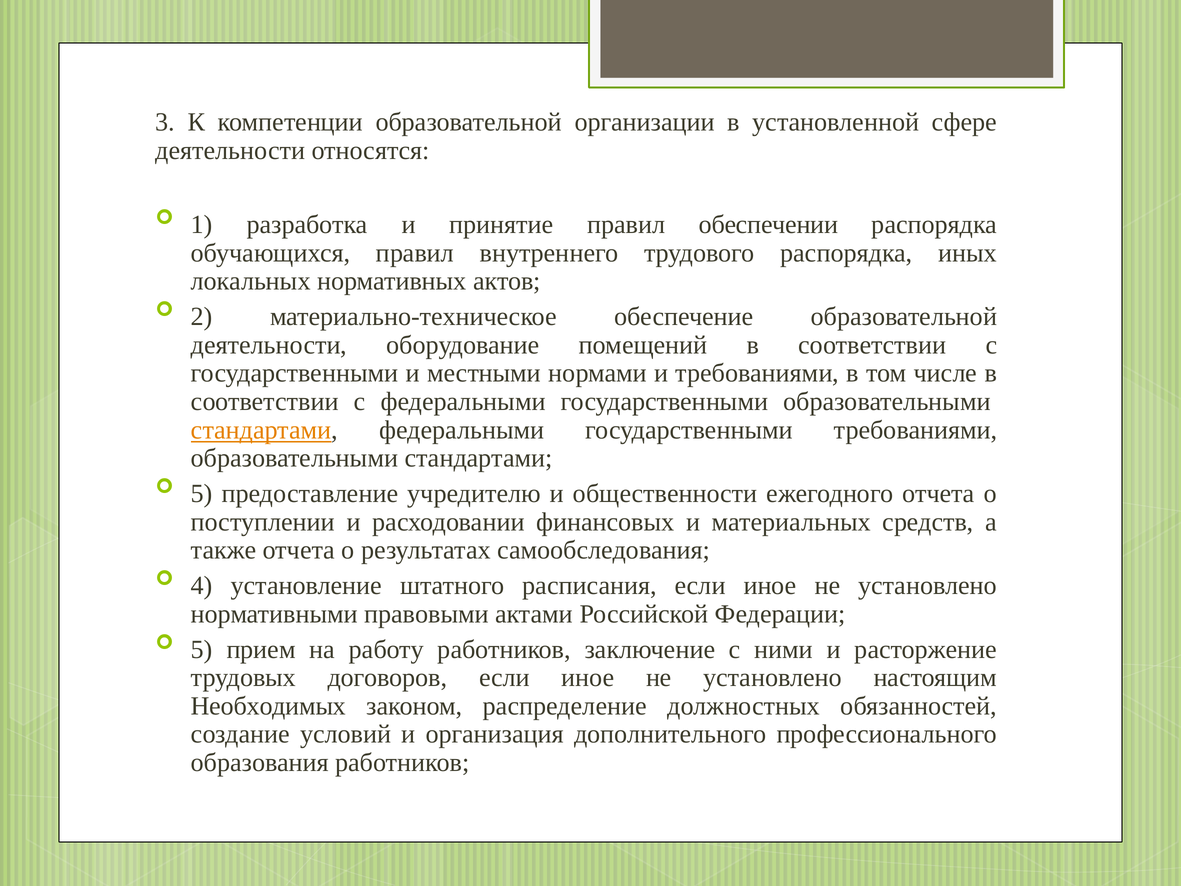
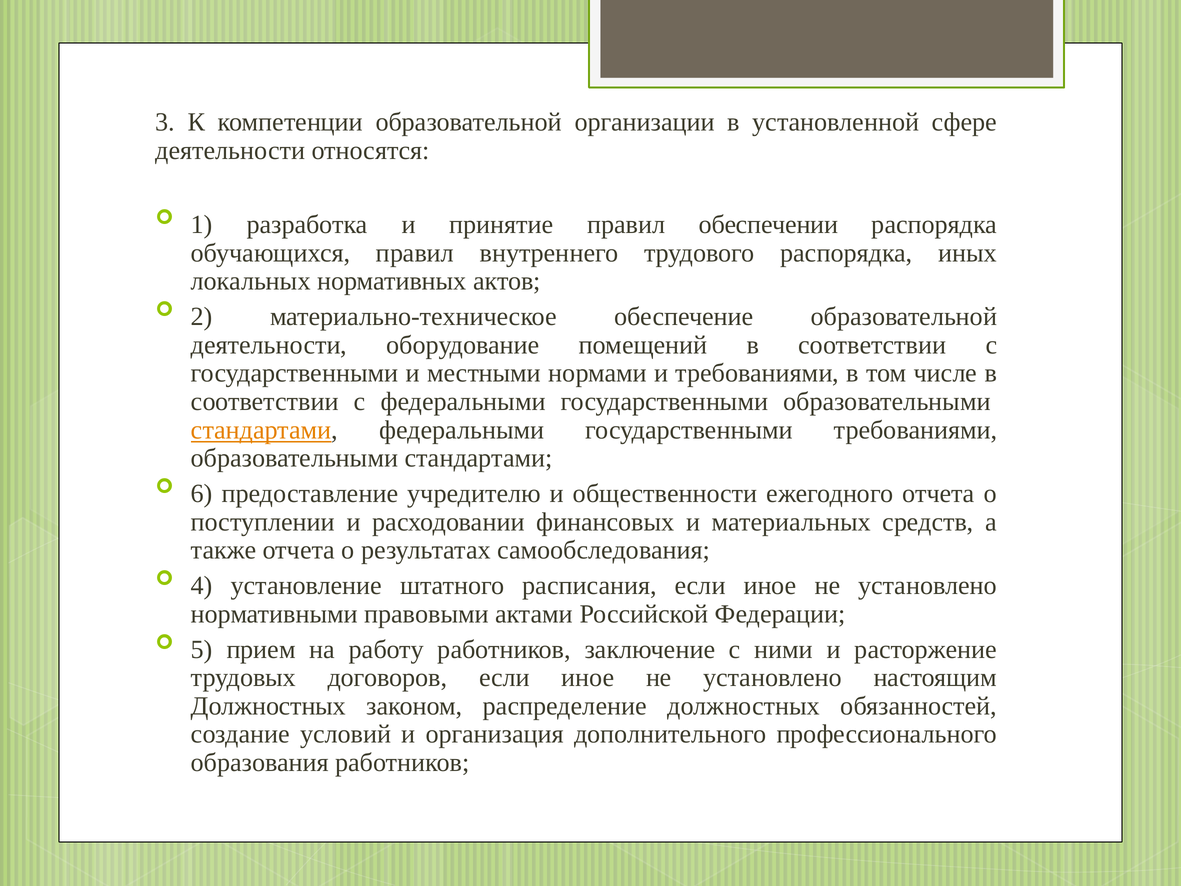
5: 5 -> 6 (202, 493)
Необходимых: Необходимых -> Должностных (268, 706)
